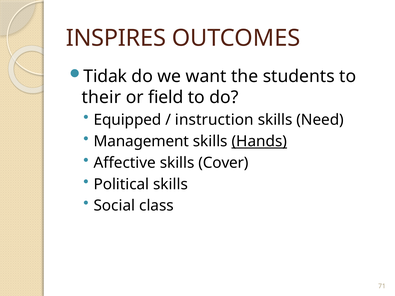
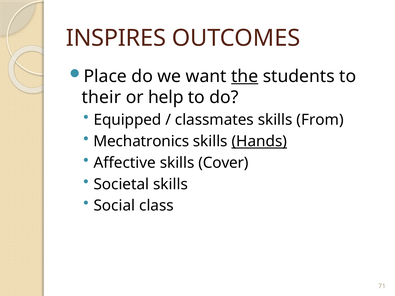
Tidak: Tidak -> Place (105, 76)
the underline: none -> present (245, 76)
field: field -> help (166, 97)
instruction: instruction -> classmates (214, 120)
Need: Need -> From (320, 120)
Management: Management -> Mechatronics (141, 141)
Political: Political -> Societal (121, 184)
